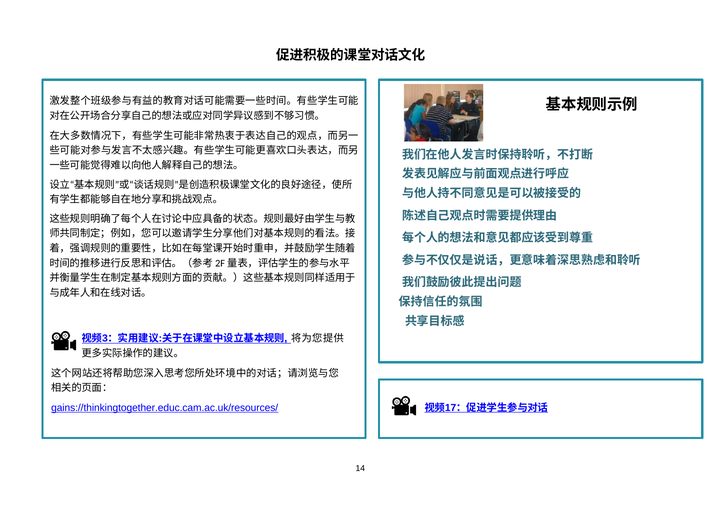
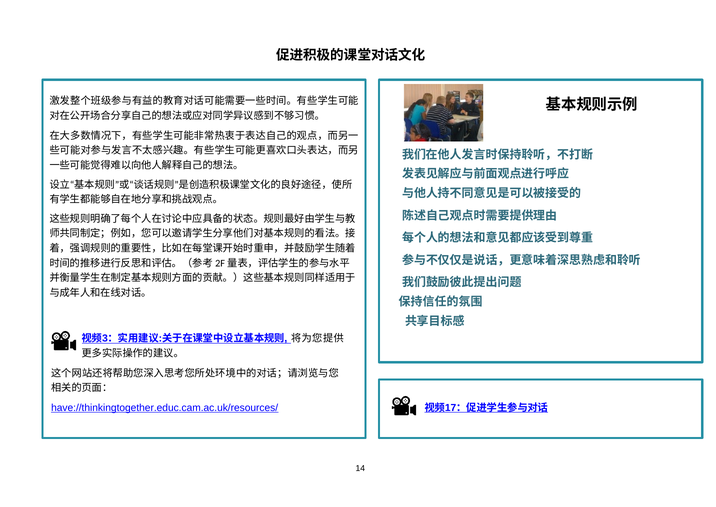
gains://thinkingtogether.educ.cam.ac.uk/resources/: gains://thinkingtogether.educ.cam.ac.uk/resources/ -> have://thinkingtogether.educ.cam.ac.uk/resources/ (165, 407)
